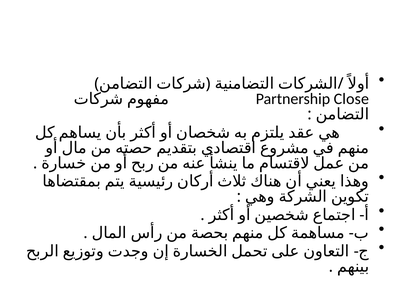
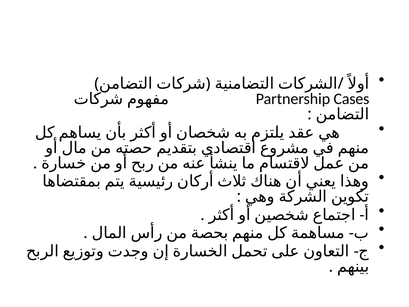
Close: Close -> Cases (351, 99)
